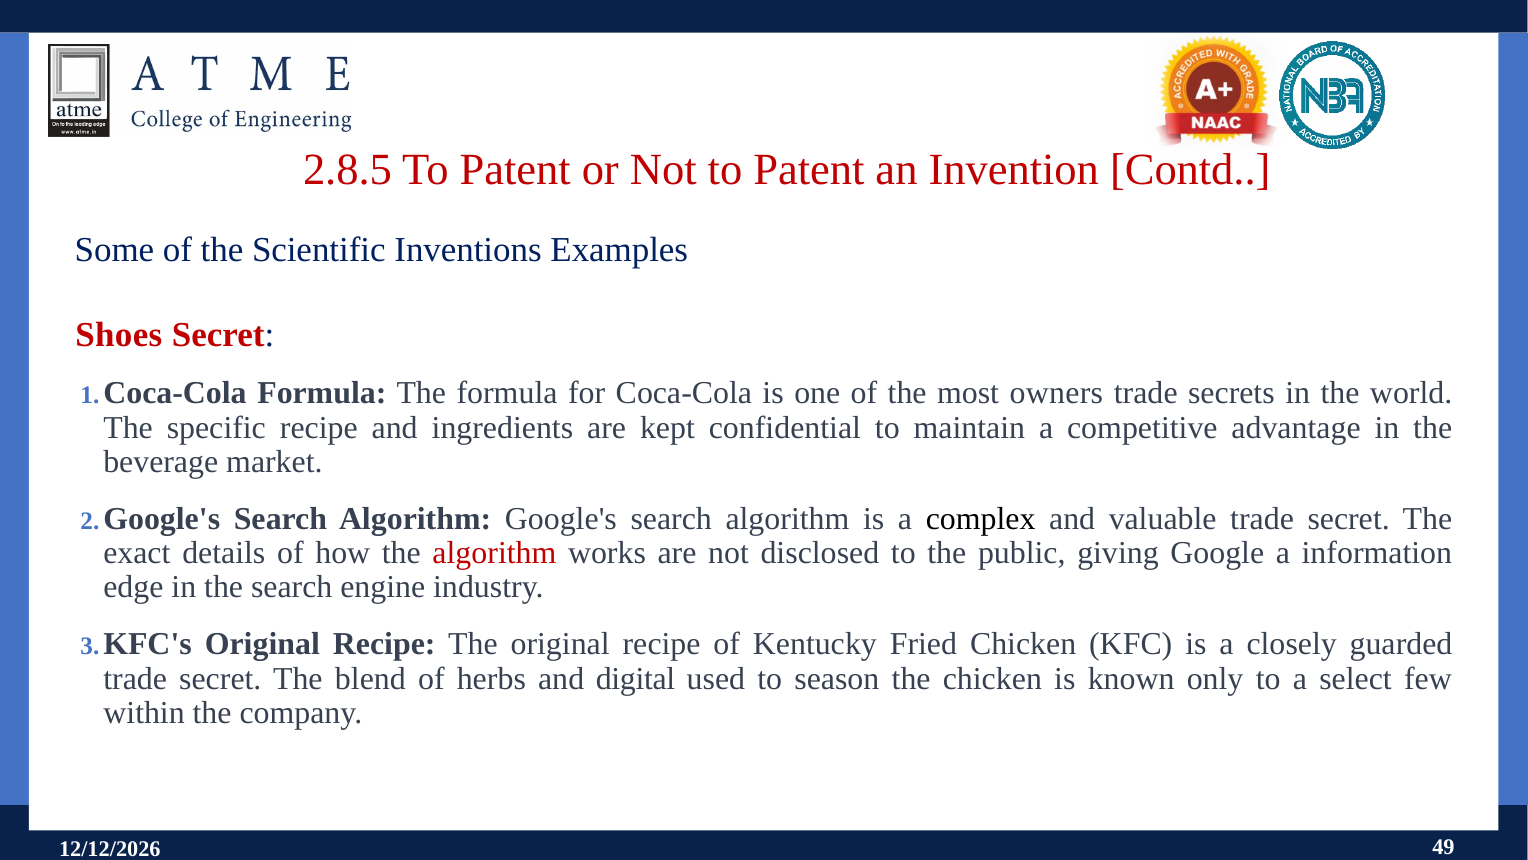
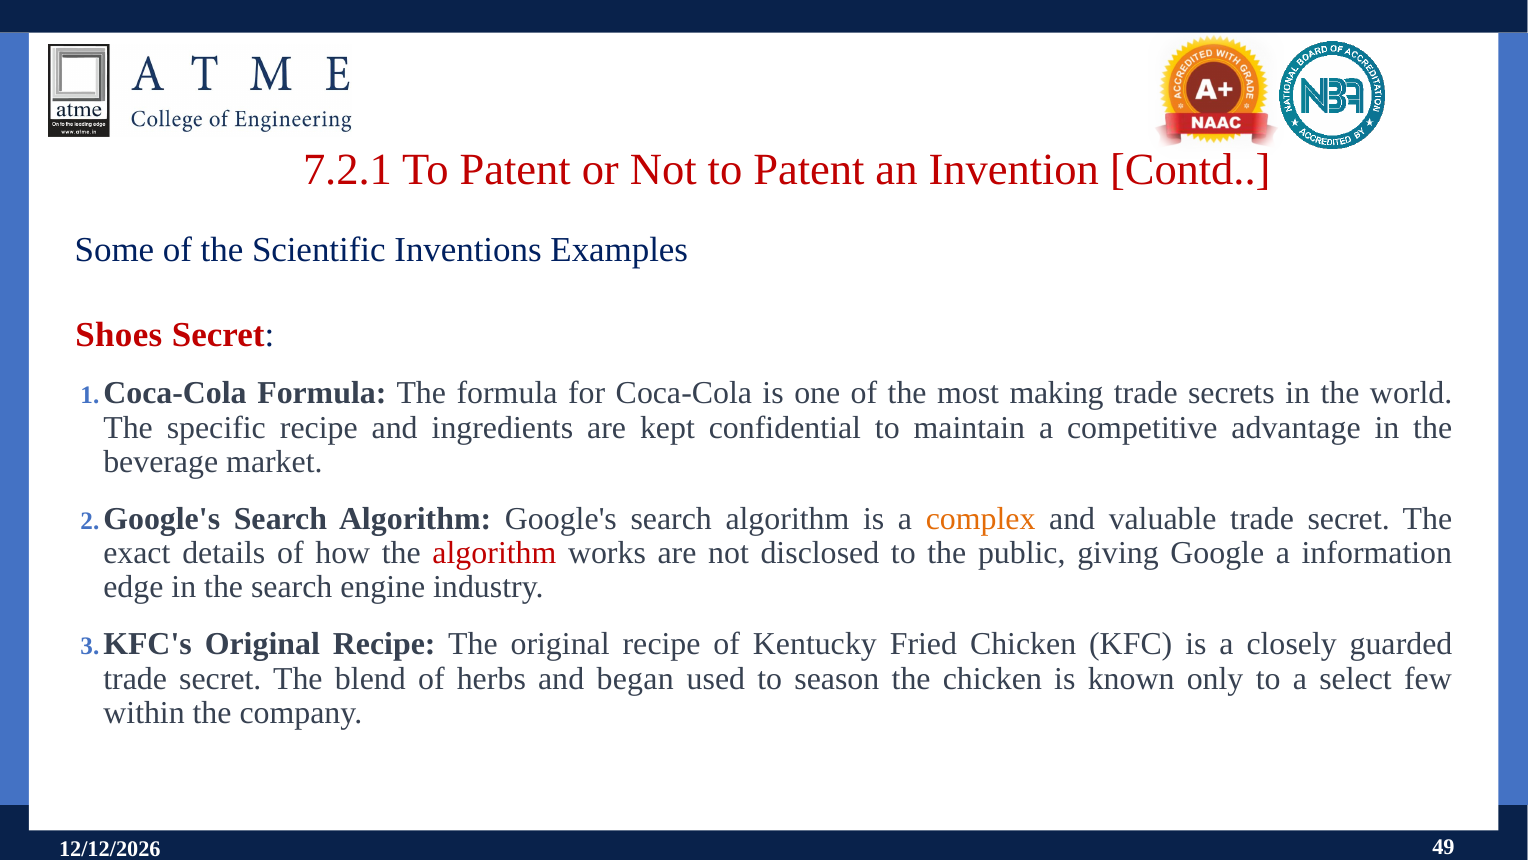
2.8.5: 2.8.5 -> 7.2.1 (347, 170)
owners: owners -> making (1057, 393)
complex colour: black -> orange (981, 518)
digital: digital -> began (635, 678)
